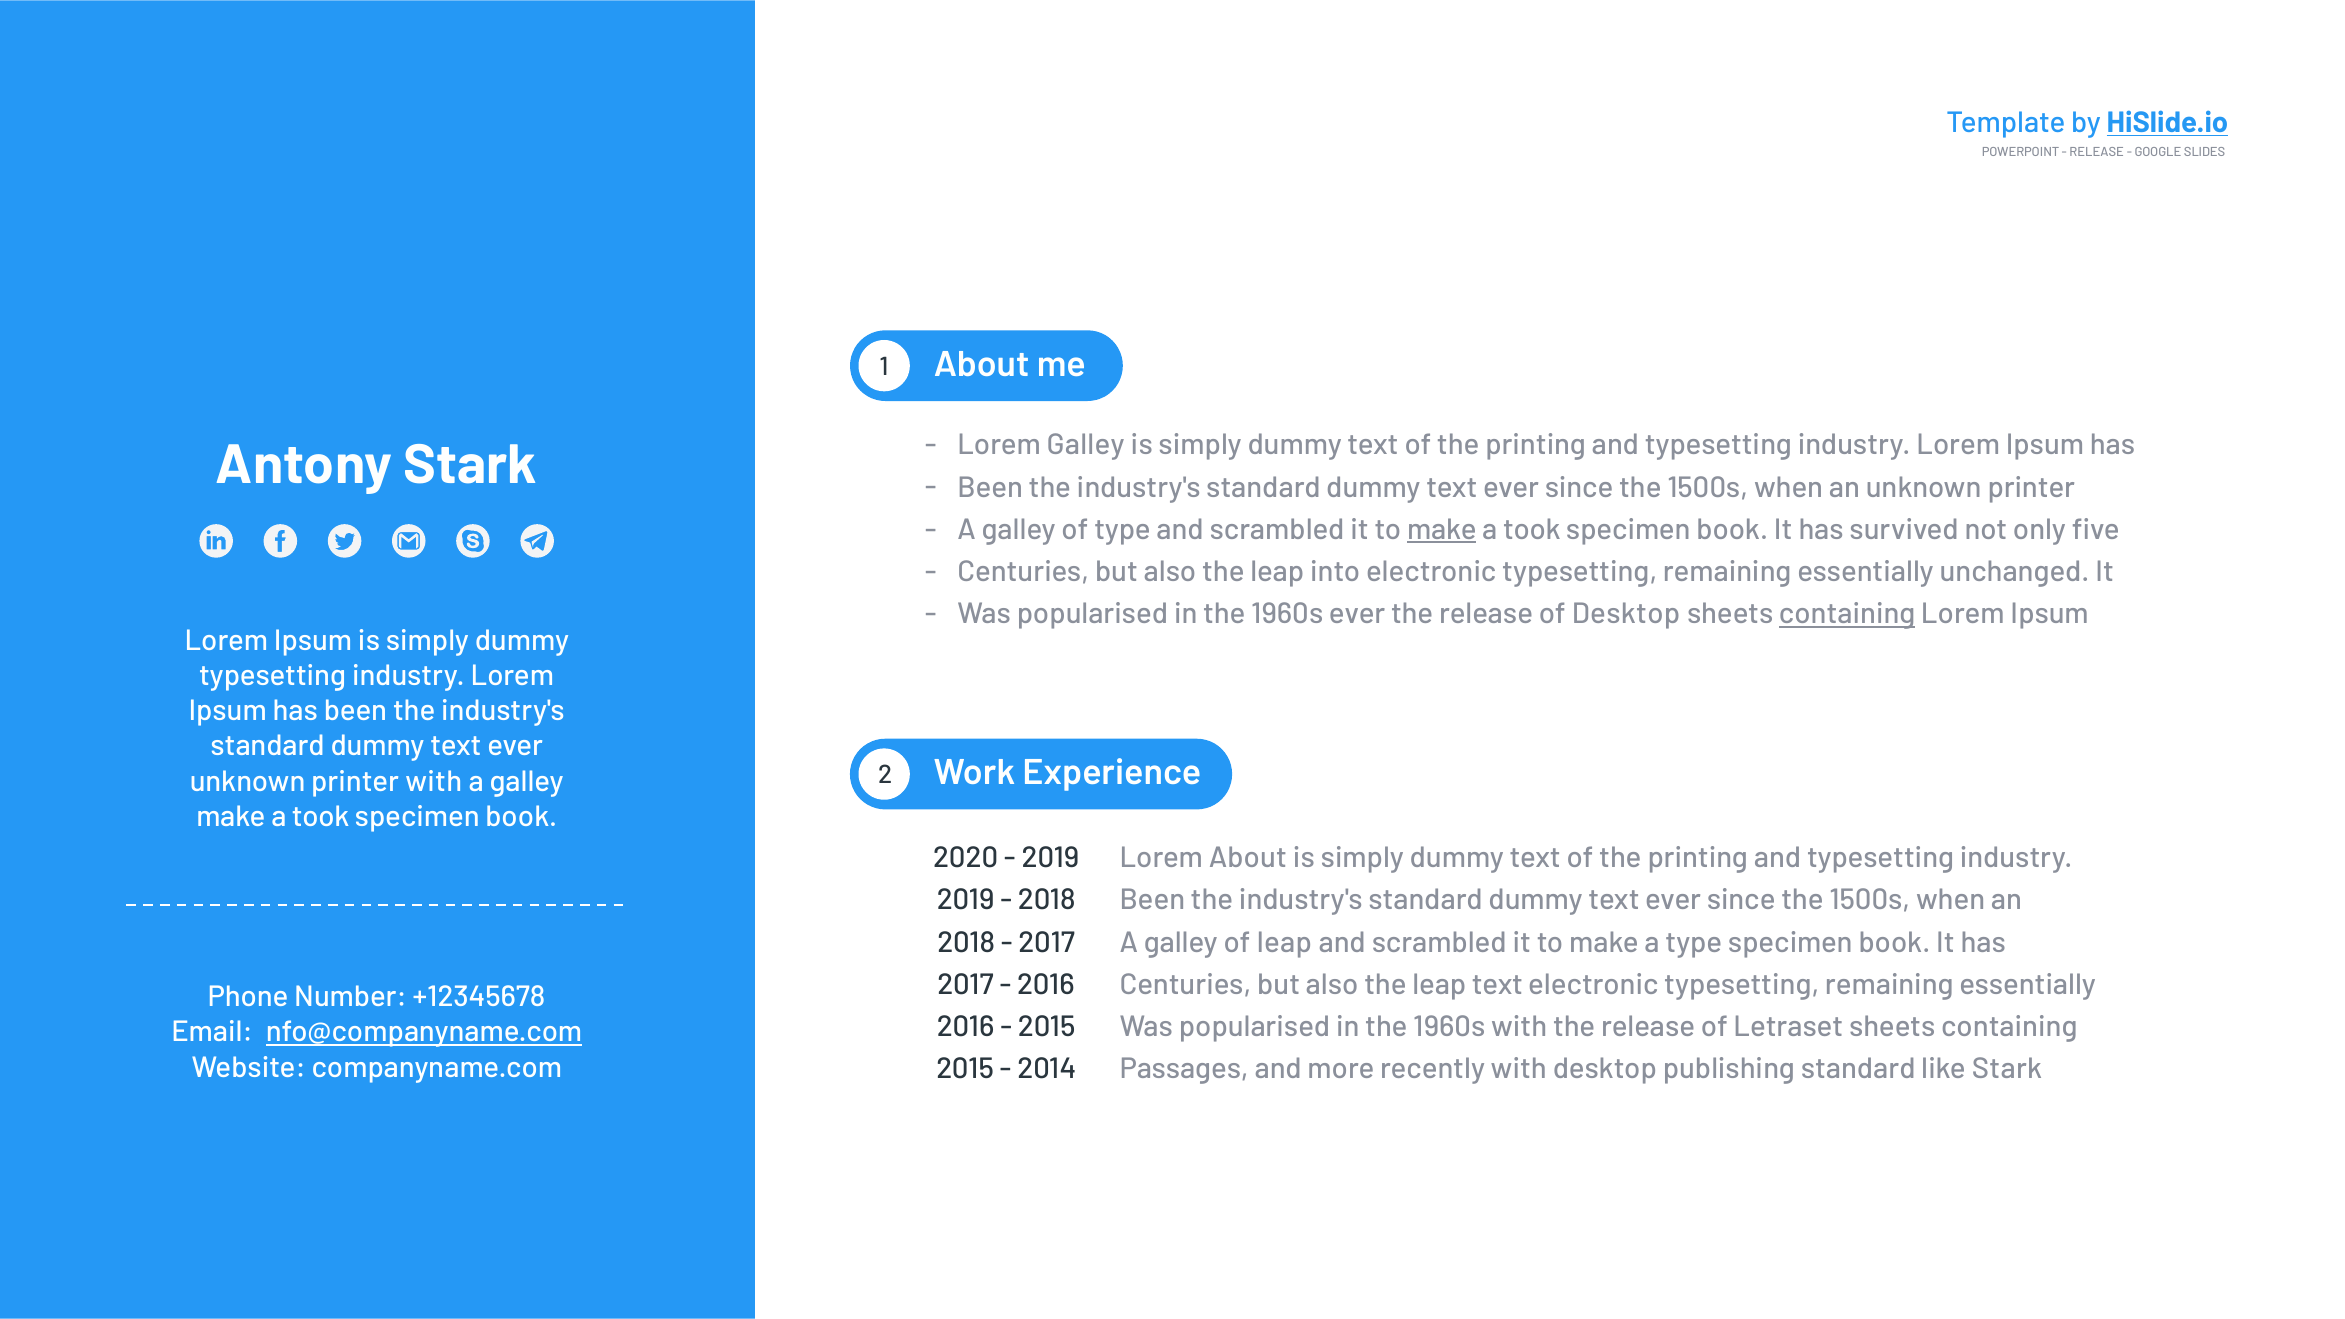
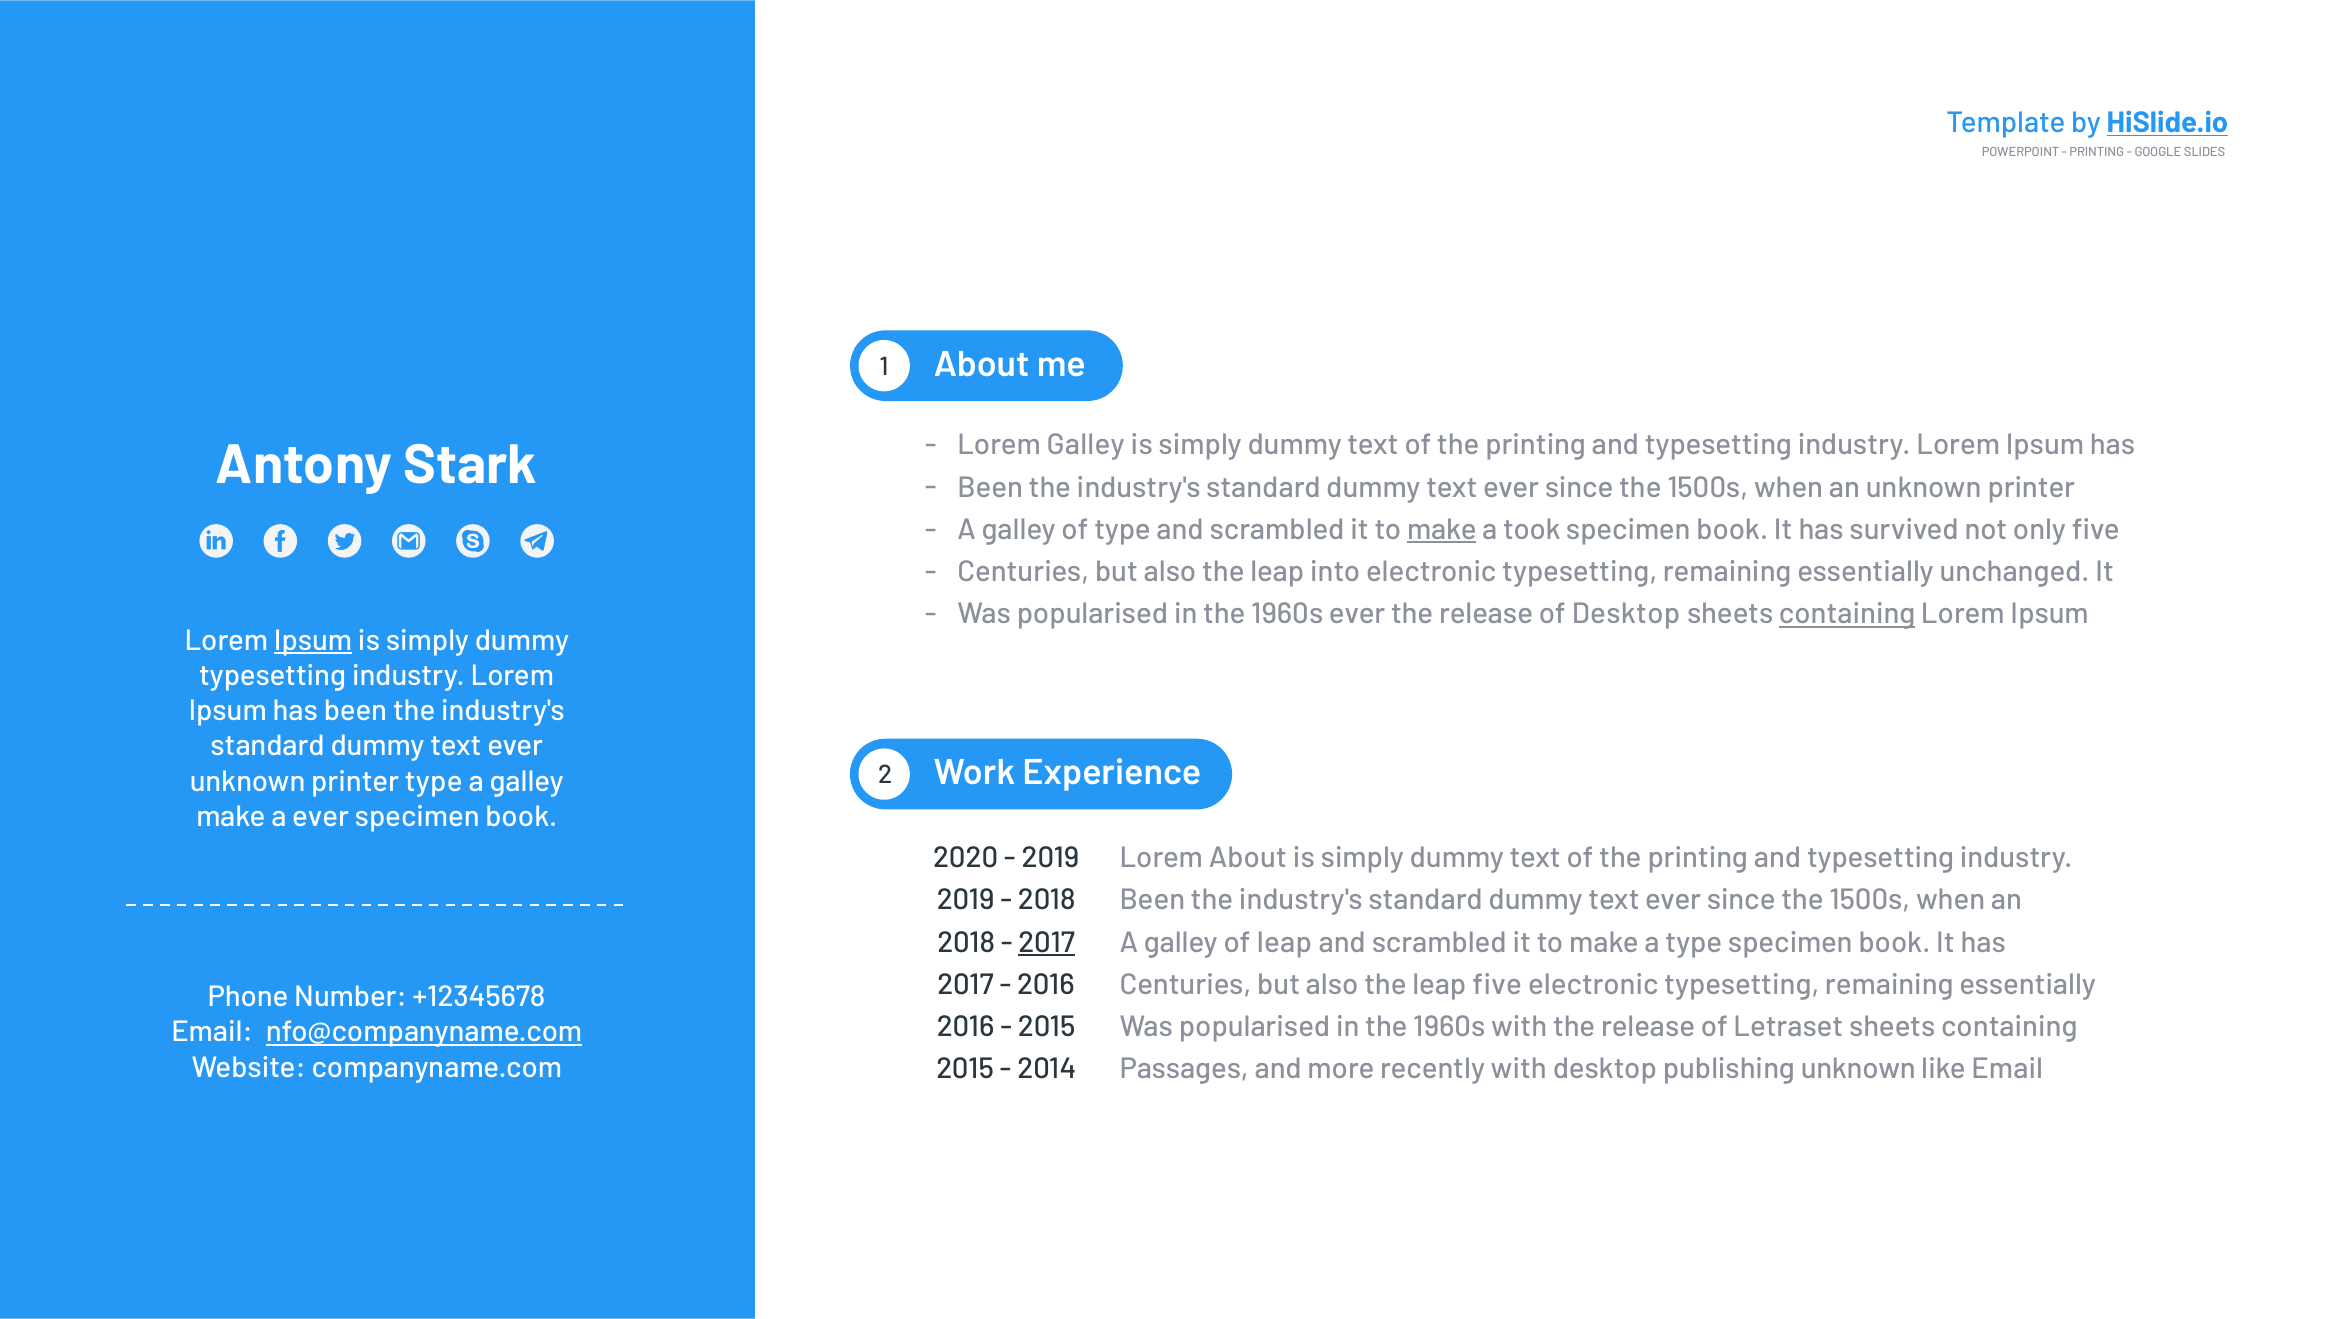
RELEASE: RELEASE -> PRINTING (2097, 152)
Ipsum underline: none -> present (313, 640)
printer with: with -> type (434, 782)
took: took -> ever (321, 817)
2017 underline: none -> present (1047, 943)
leap text: text -> five (1497, 985)
publishing standard: standard -> unknown (1858, 1069)
like Stark: Stark -> Email (2007, 1069)
